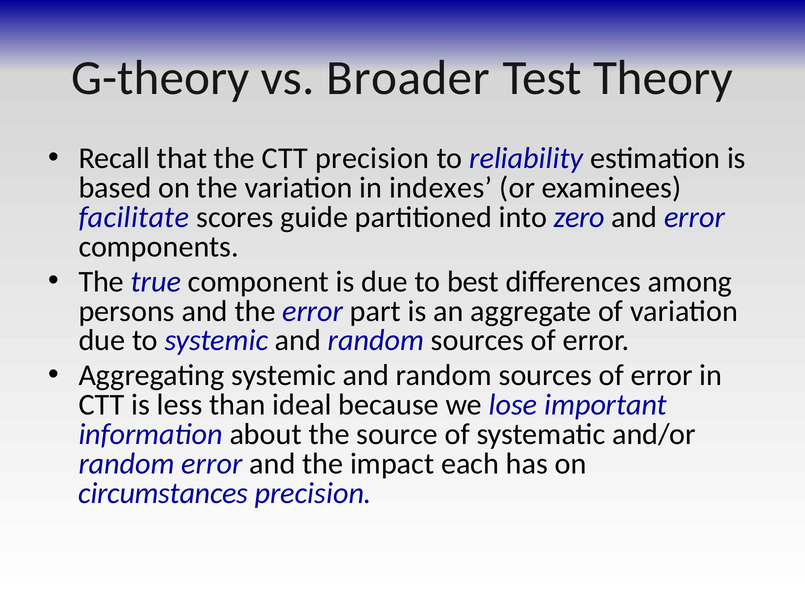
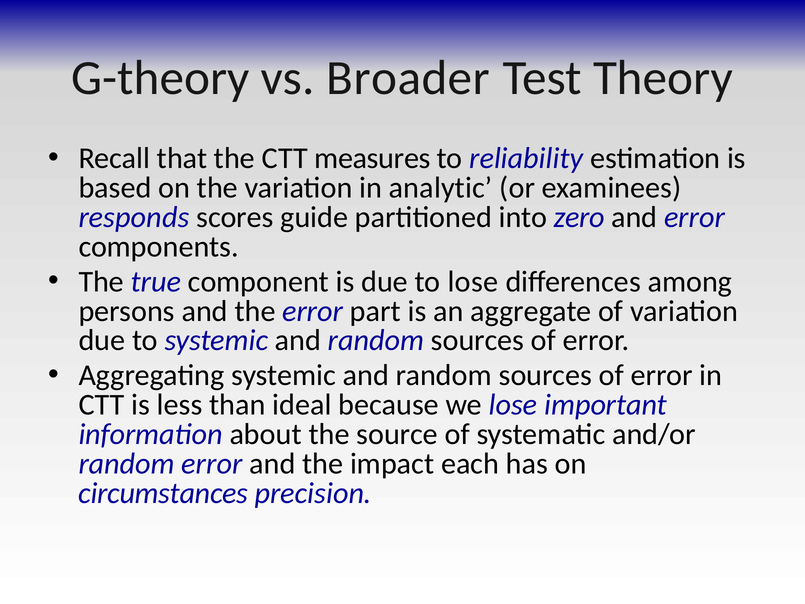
CTT precision: precision -> measures (372, 158)
indexes: indexes -> analytic (441, 188)
facilitate: facilitate -> responds (134, 217)
to best: best -> lose (473, 282)
